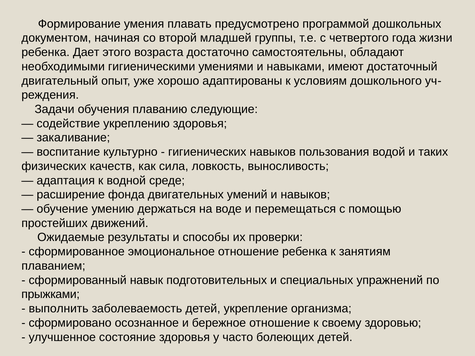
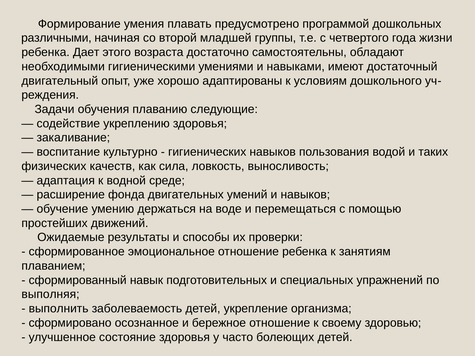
документом: документом -> различными (56, 38)
прыжками: прыжками -> выполняя (50, 295)
